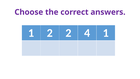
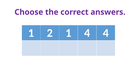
2 2: 2 -> 1 (68, 33)
4 1: 1 -> 4 (106, 33)
